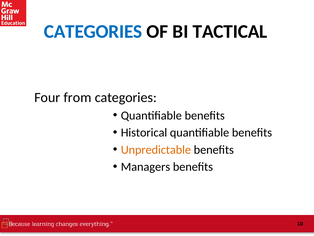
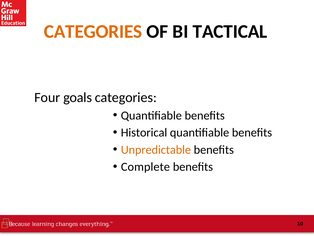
CATEGORIES colour: blue -> orange (93, 32)
from: from -> goals (78, 97)
Managers: Managers -> Complete (145, 167)
